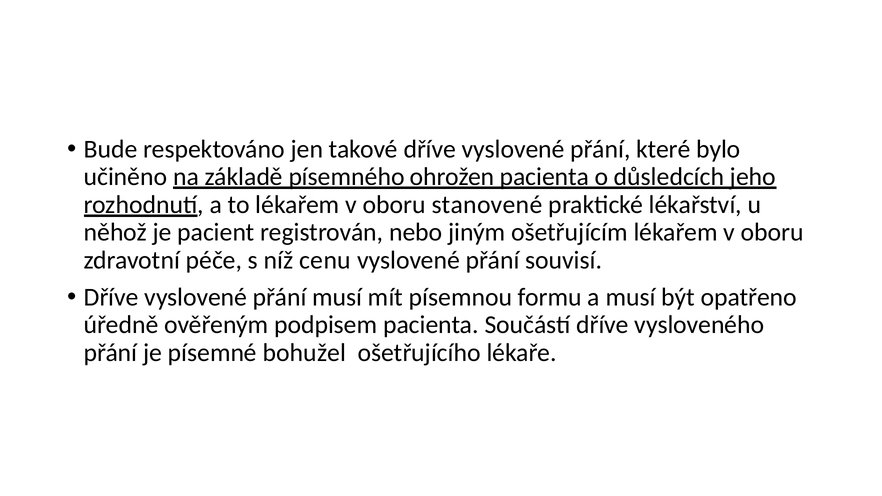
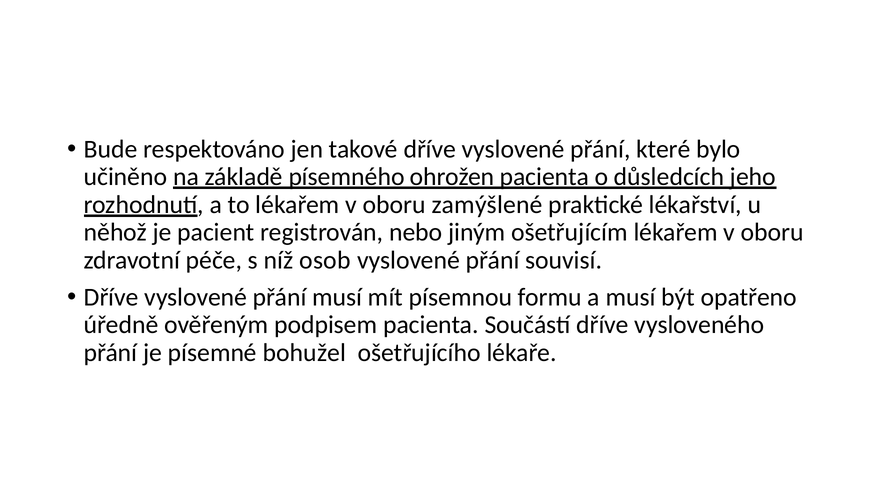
stanovené: stanovené -> zamýšlené (487, 205)
cenu: cenu -> osob (325, 260)
